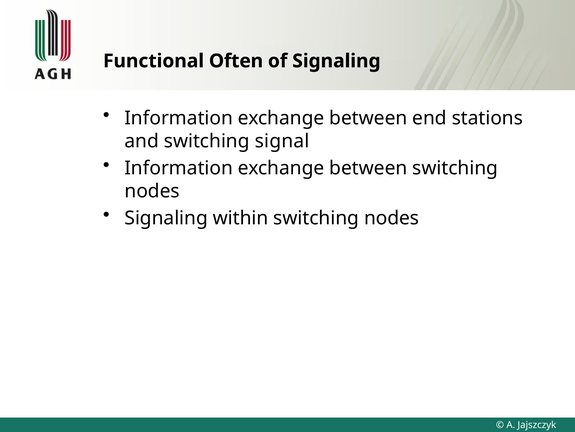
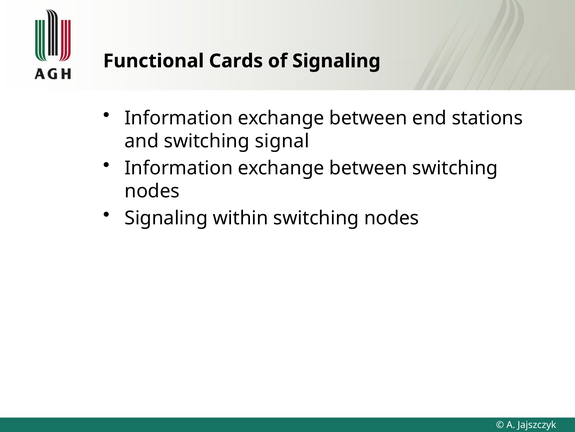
Often: Often -> Cards (236, 61)
